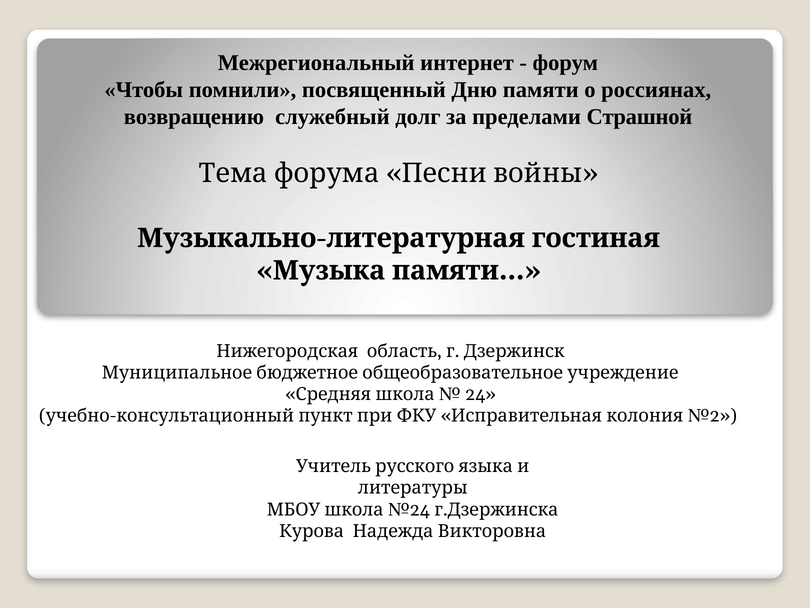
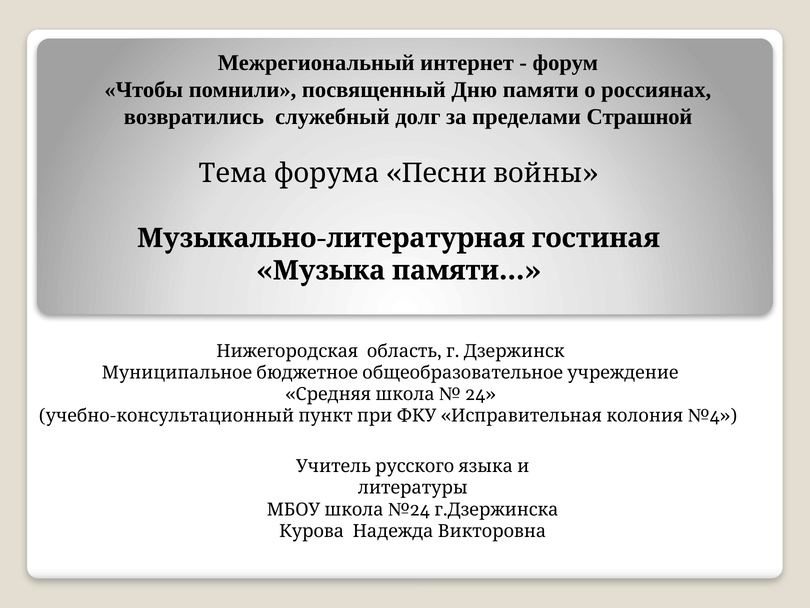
возвращению: возвращению -> возвратились (194, 117)
№2: №2 -> №4 (712, 416)
